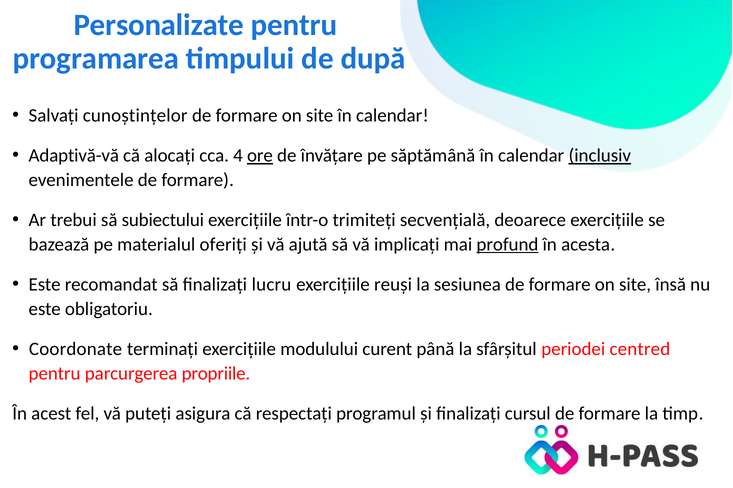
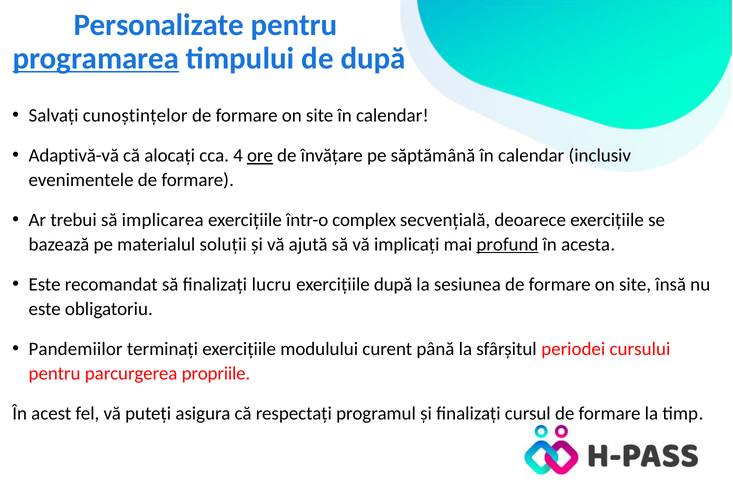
programarea underline: none -> present (96, 59)
inclusiv underline: present -> none (600, 156)
subiectului: subiectului -> implicarea (163, 220)
trimiteți: trimiteți -> complex (364, 220)
oferiți: oferiți -> soluții (223, 245)
exercițiile reuși: reuși -> după (393, 285)
Coordonate: Coordonate -> Pandemiilor (76, 350)
centred: centred -> cursului (640, 350)
